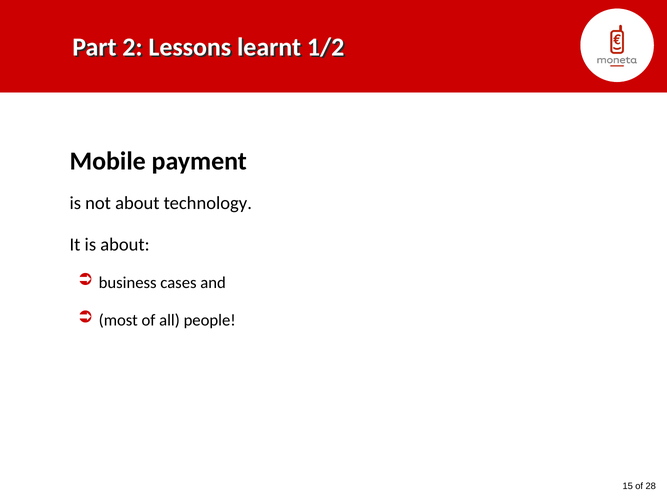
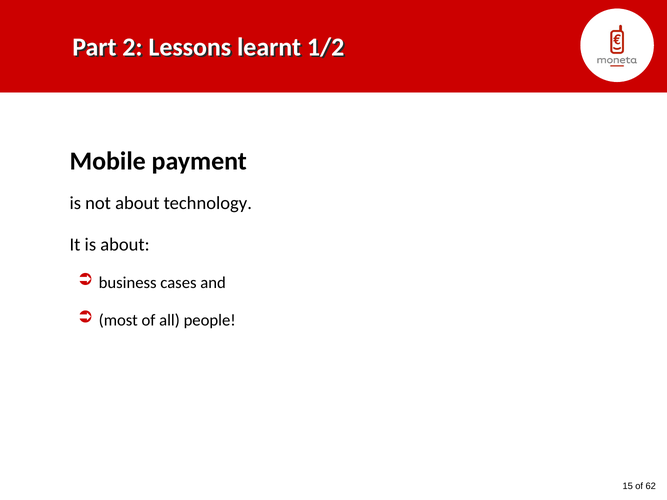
28: 28 -> 62 (651, 487)
